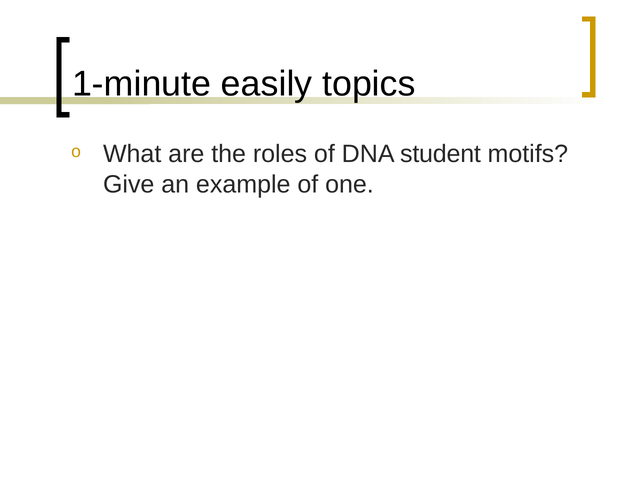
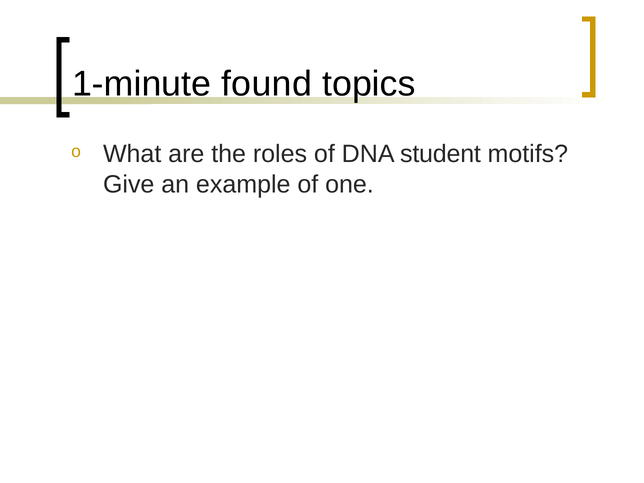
easily: easily -> found (266, 84)
